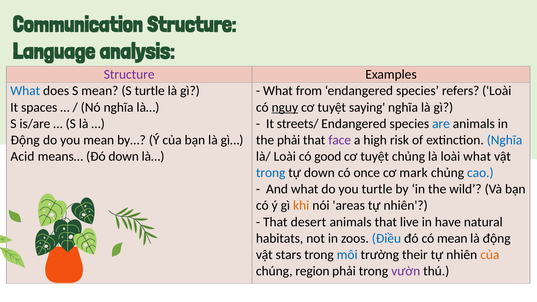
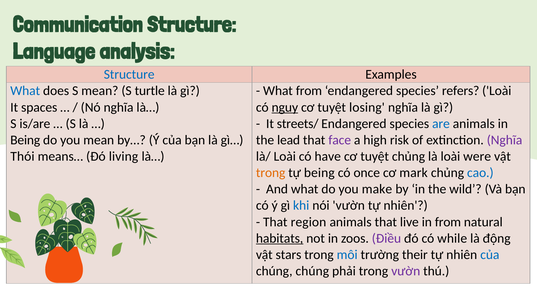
Structure colour: purple -> blue (129, 75)
saying: saying -> losing (367, 107)
Động: Động -> Being (25, 140)
the phải: phải -> lead (289, 140)
Nghĩa colour: blue -> purple (505, 140)
Acid: Acid -> Thói (22, 156)
Đó down: down -> living (124, 156)
good: good -> have (328, 156)
loài what: what -> were (477, 156)
trong colour: blue -> orange (271, 173)
tự down: down -> being (319, 173)
you turtle: turtle -> make (377, 189)
khi colour: orange -> blue (301, 206)
nói areas: areas -> vườn (349, 206)
desert: desert -> region (308, 222)
in have: have -> from (448, 222)
habitats underline: none -> present (280, 238)
Điều colour: blue -> purple (386, 238)
có mean: mean -> while (452, 238)
của colour: orange -> blue (490, 255)
chúng region: region -> chúng (312, 271)
